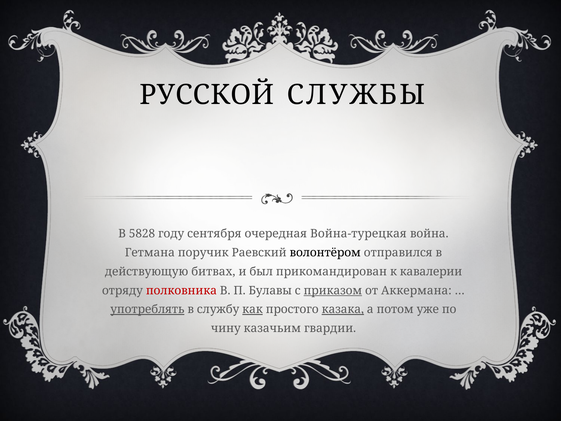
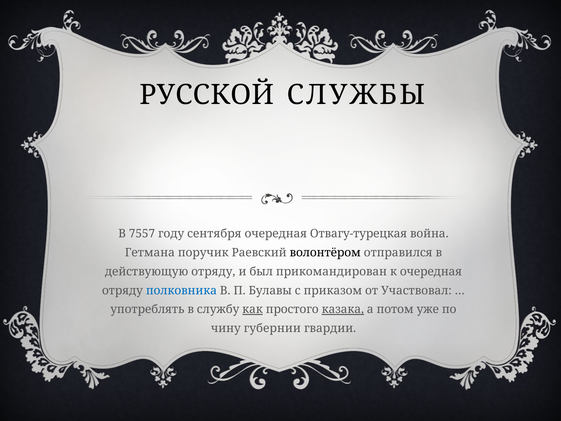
5828: 5828 -> 7557 (142, 234)
Война-турецкая: Война-турецкая -> Отвагу-турецкая (359, 234)
действующую битвах: битвах -> отряду (213, 271)
к кавалерии: кавалерии -> очередная (431, 271)
полковника colour: red -> blue (181, 290)
приказом underline: present -> none (333, 290)
Аккермана: Аккермана -> Участвовал (416, 290)
употреблять underline: present -> none (147, 309)
казачьим: казачьим -> губернии (272, 328)
